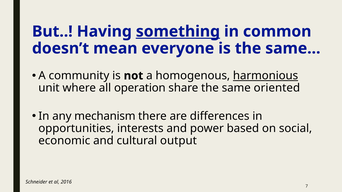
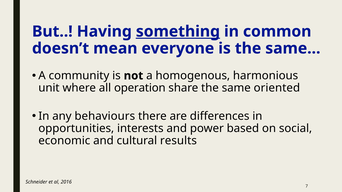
harmonious underline: present -> none (266, 76)
mechanism: mechanism -> behaviours (105, 116)
output: output -> results (178, 141)
